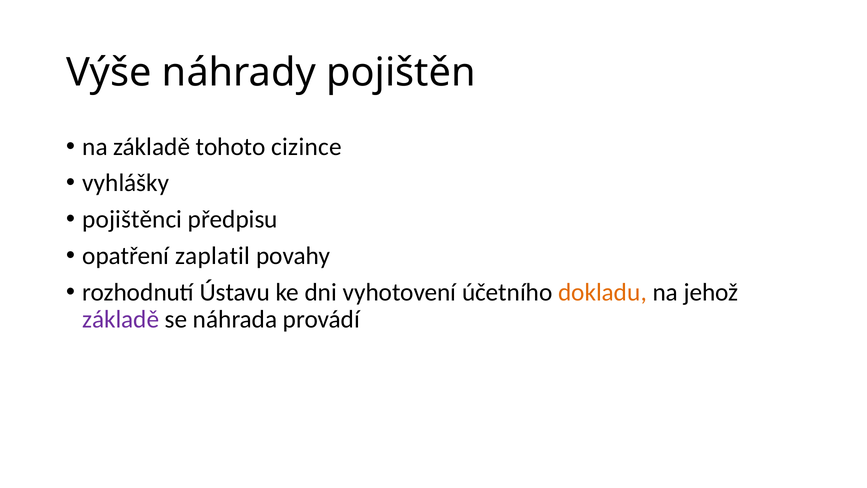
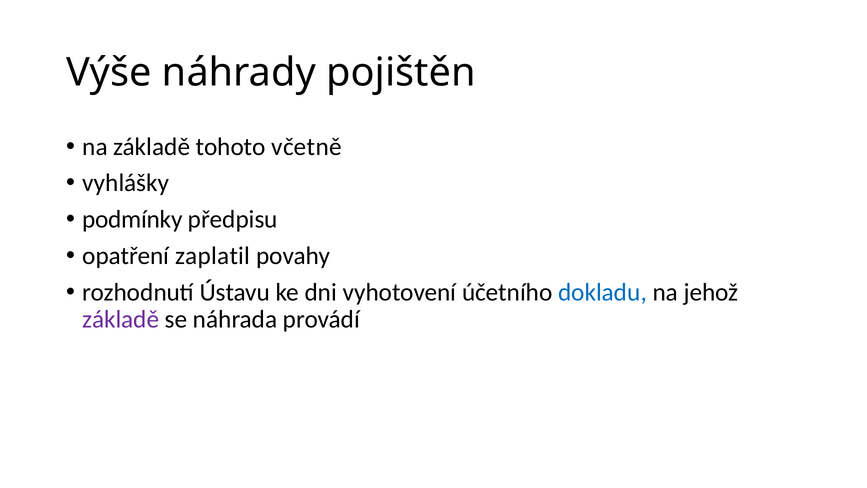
cizince: cizince -> včetně (306, 147)
pojištěnci: pojištěnci -> podmínky (132, 219)
dokladu colour: orange -> blue (602, 292)
